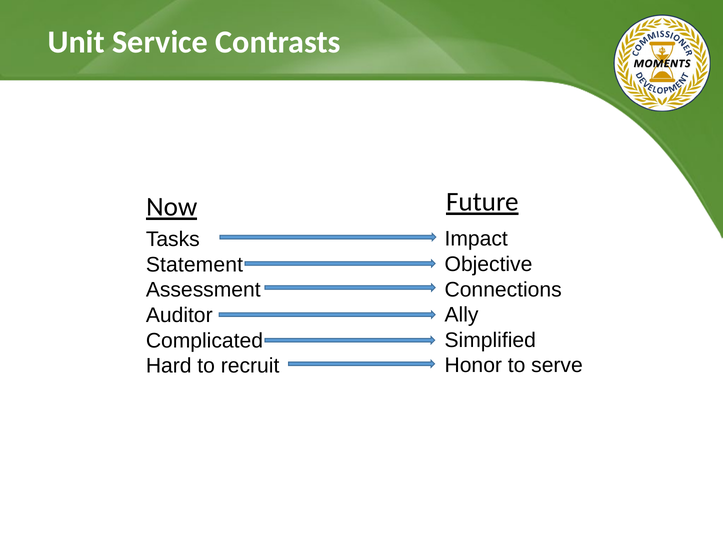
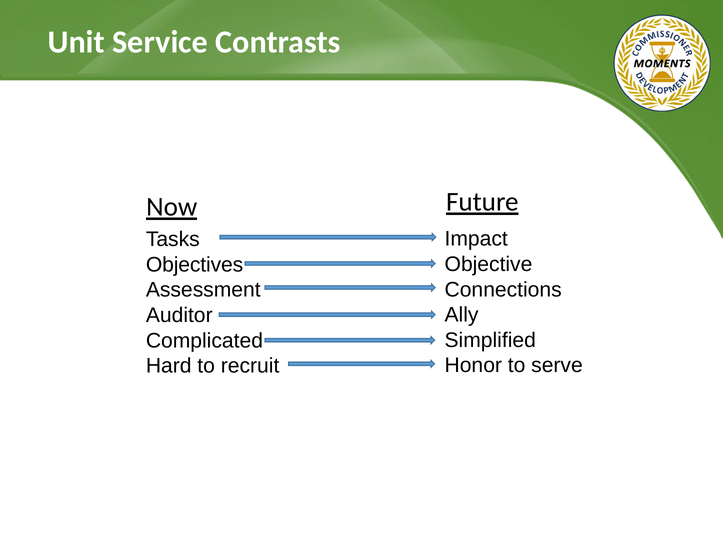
Statement: Statement -> Objectives (195, 265)
